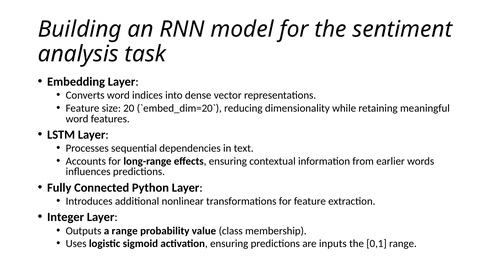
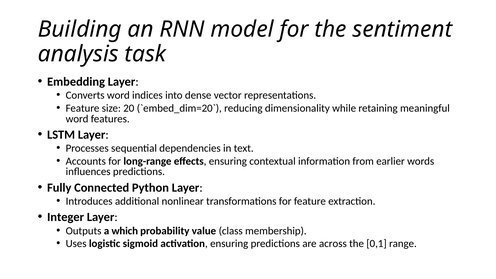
a range: range -> which (125, 231)
inputs: inputs -> across (333, 244)
